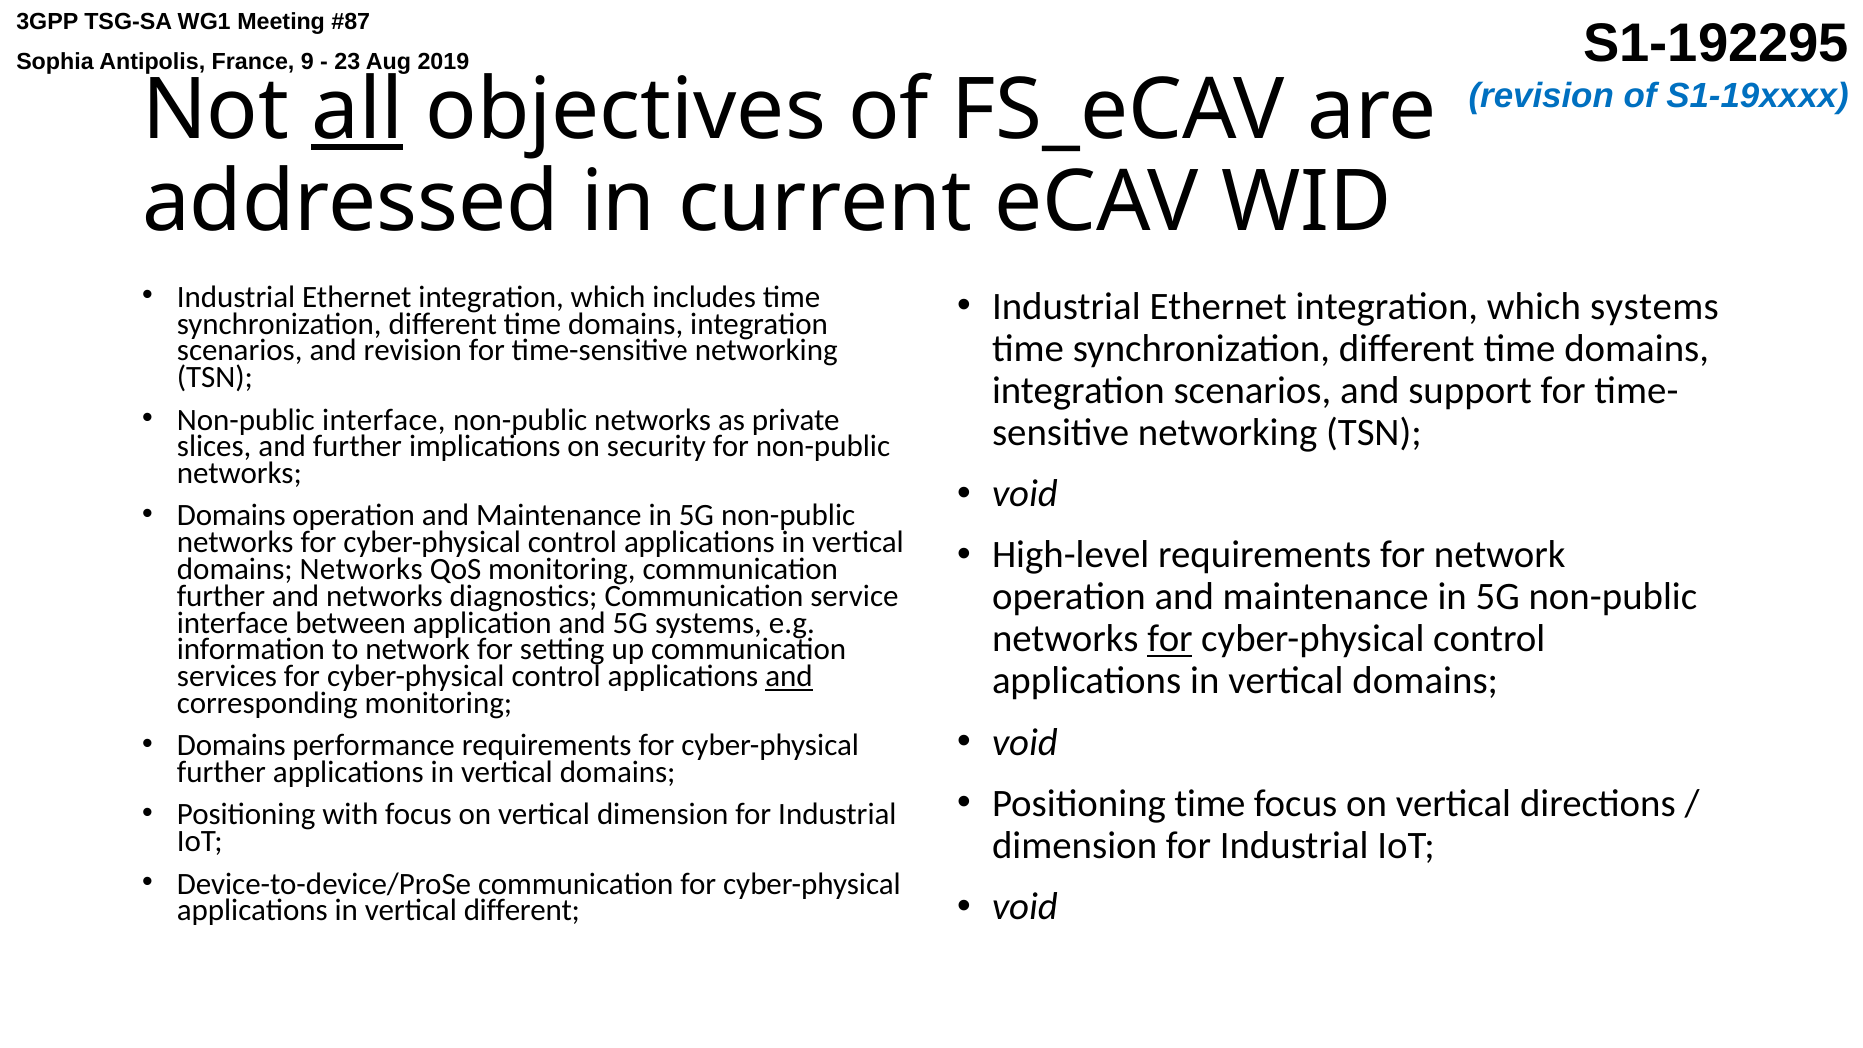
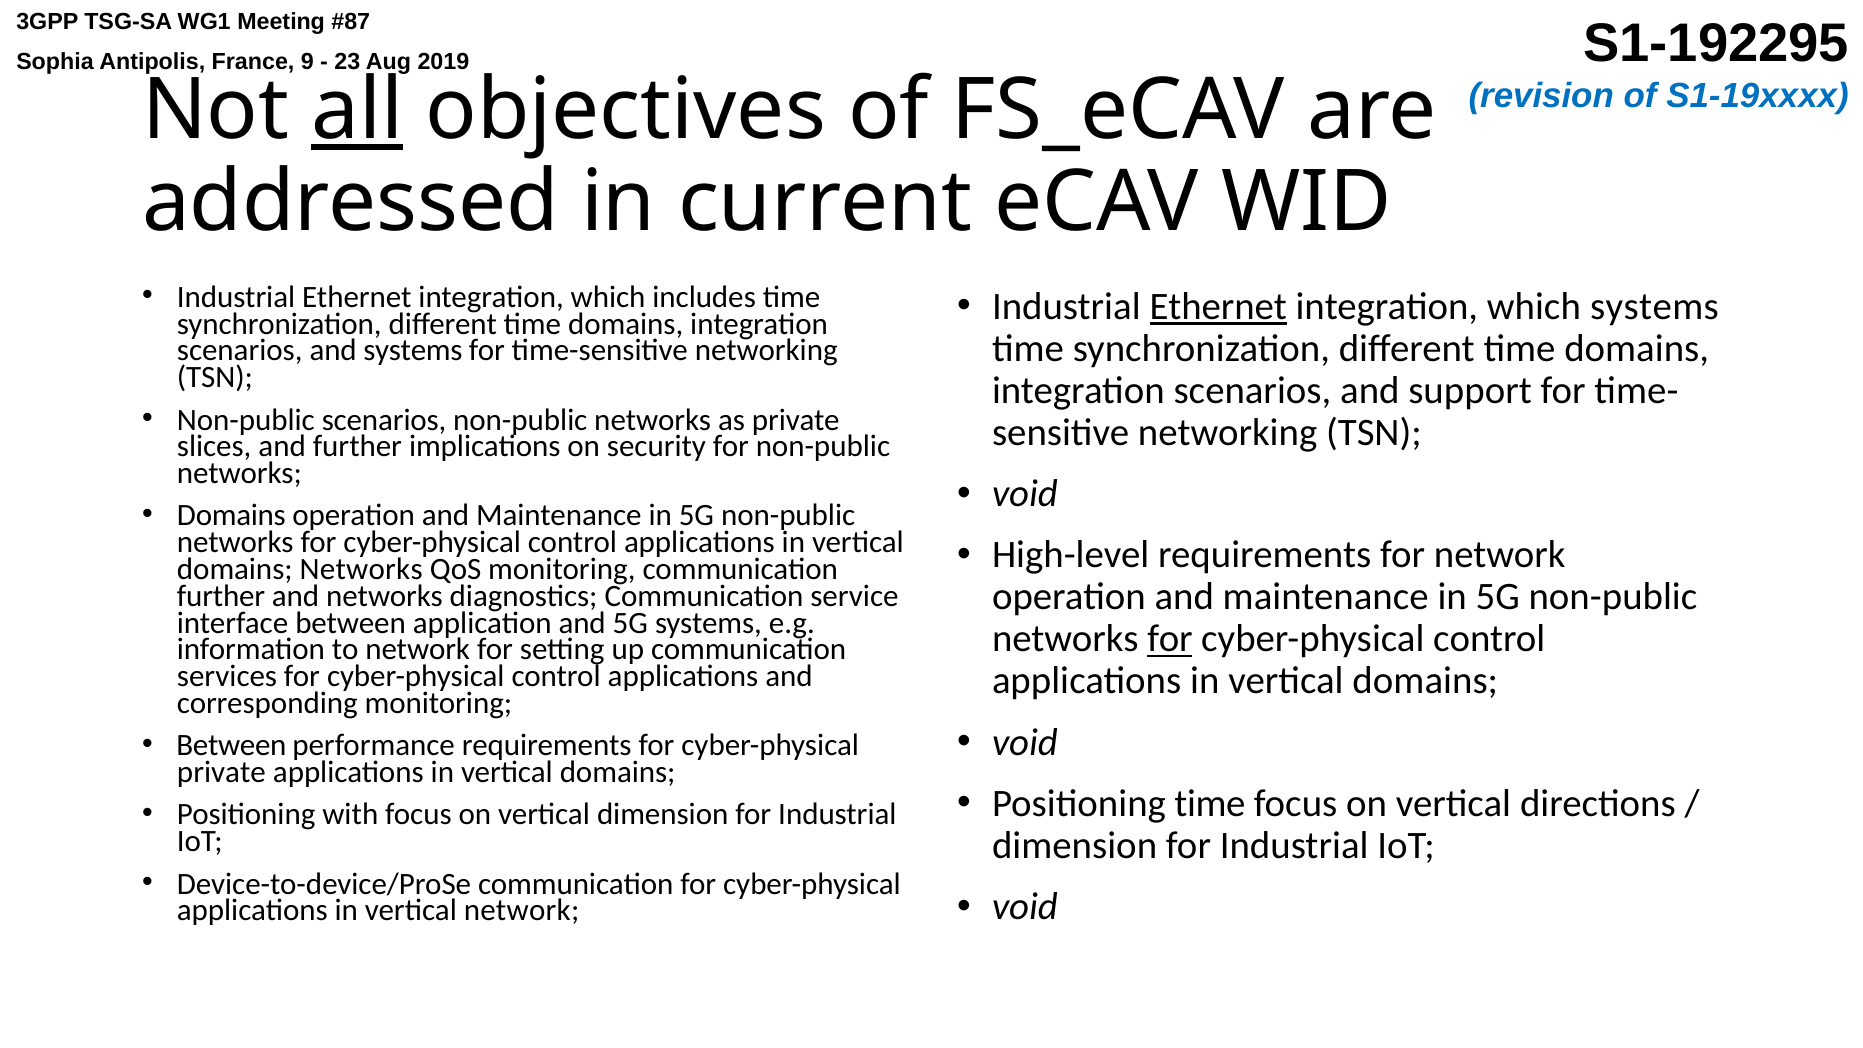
Ethernet underline: none -> present (1218, 307)
and revision: revision -> systems (413, 351)
Non-public interface: interface -> scenarios (384, 420)
and underline: present -> none (789, 676)
Domains: Domains -> Between (231, 746)
further: further -> private (221, 772)
vertical different: different -> network (522, 911)
